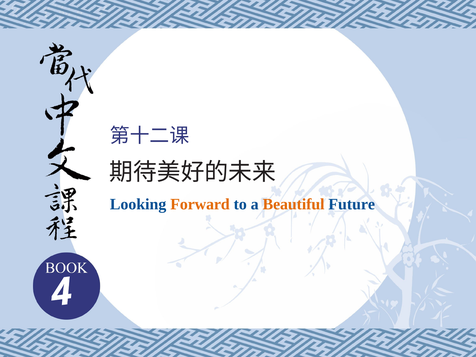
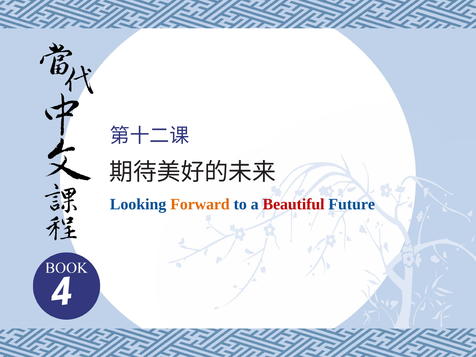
Beautiful colour: orange -> red (294, 204)
